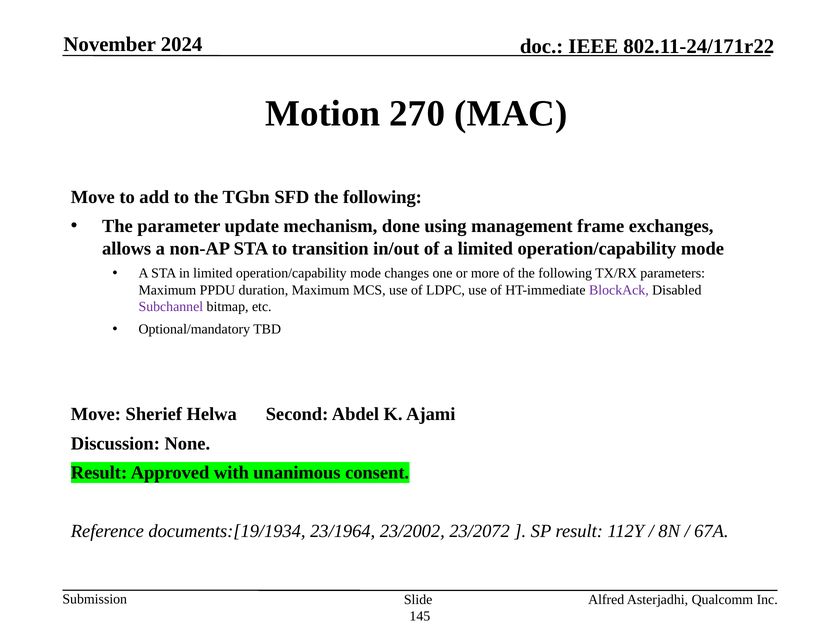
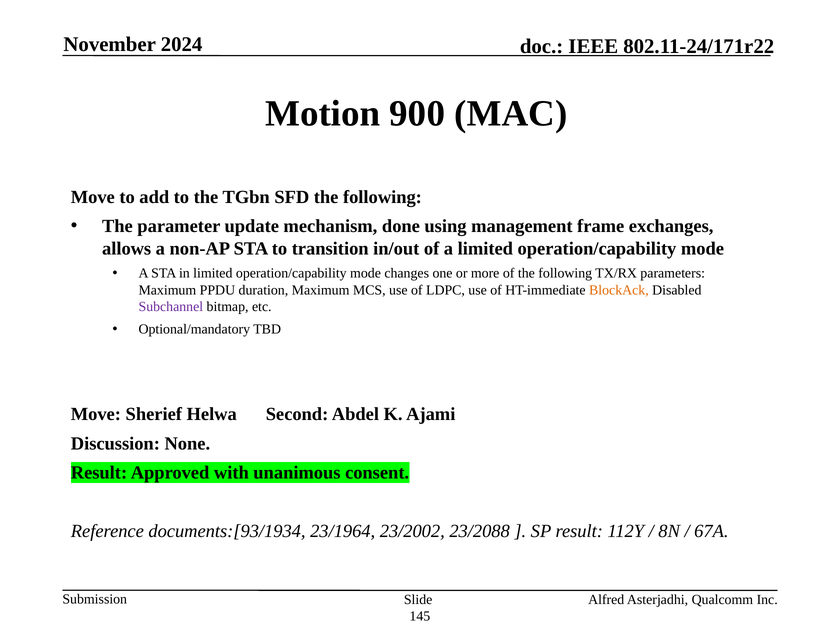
270: 270 -> 900 (417, 114)
BlockAck colour: purple -> orange (619, 290)
documents:[19/1934: documents:[19/1934 -> documents:[93/1934 (227, 531)
23/2072: 23/2072 -> 23/2088 (480, 531)
